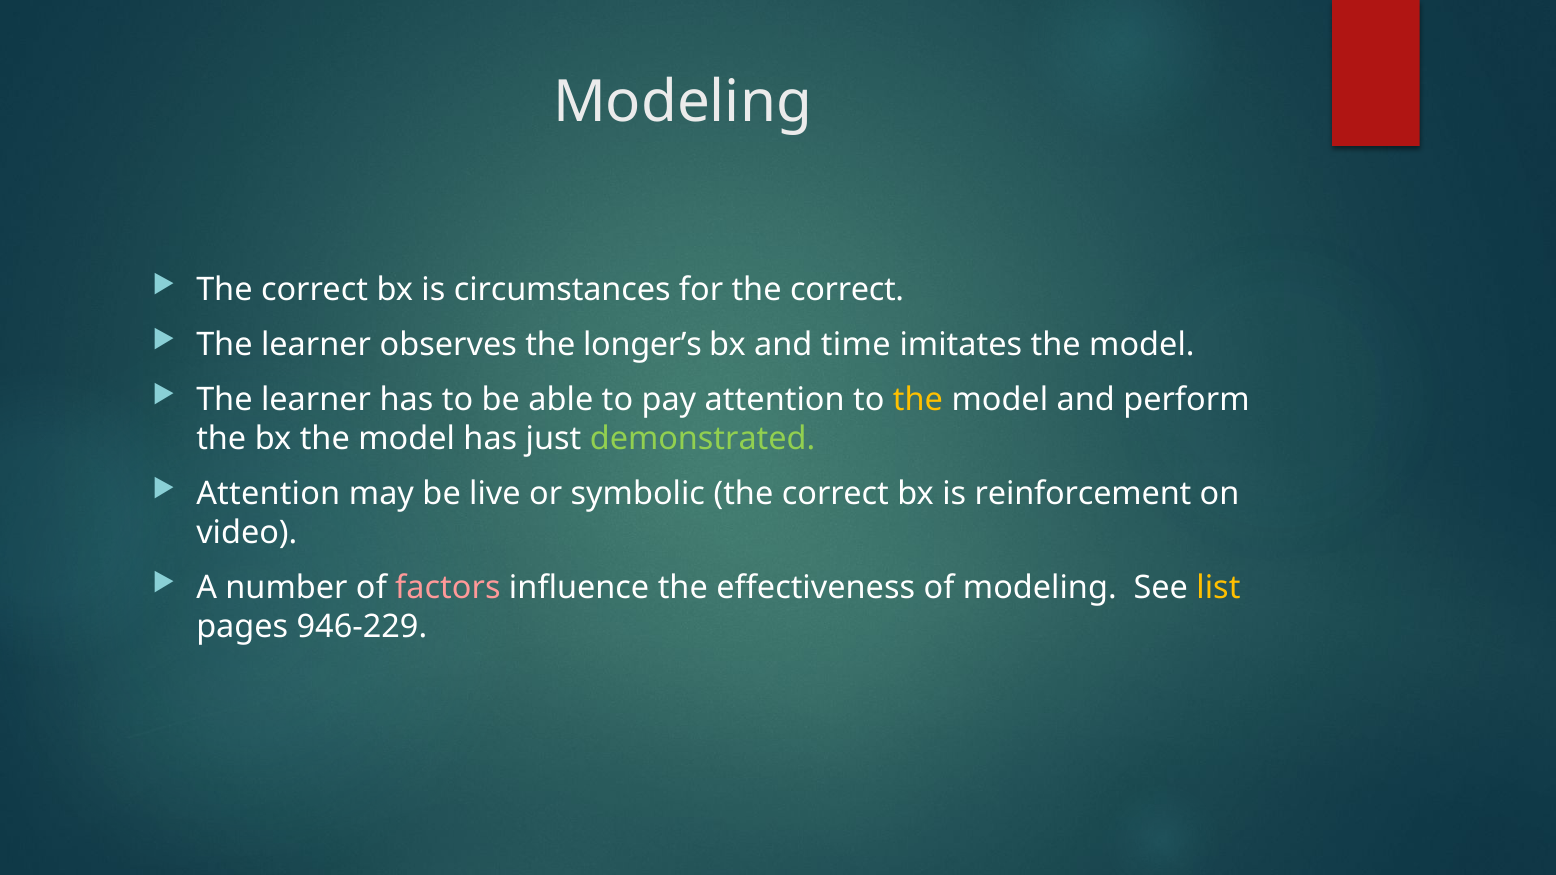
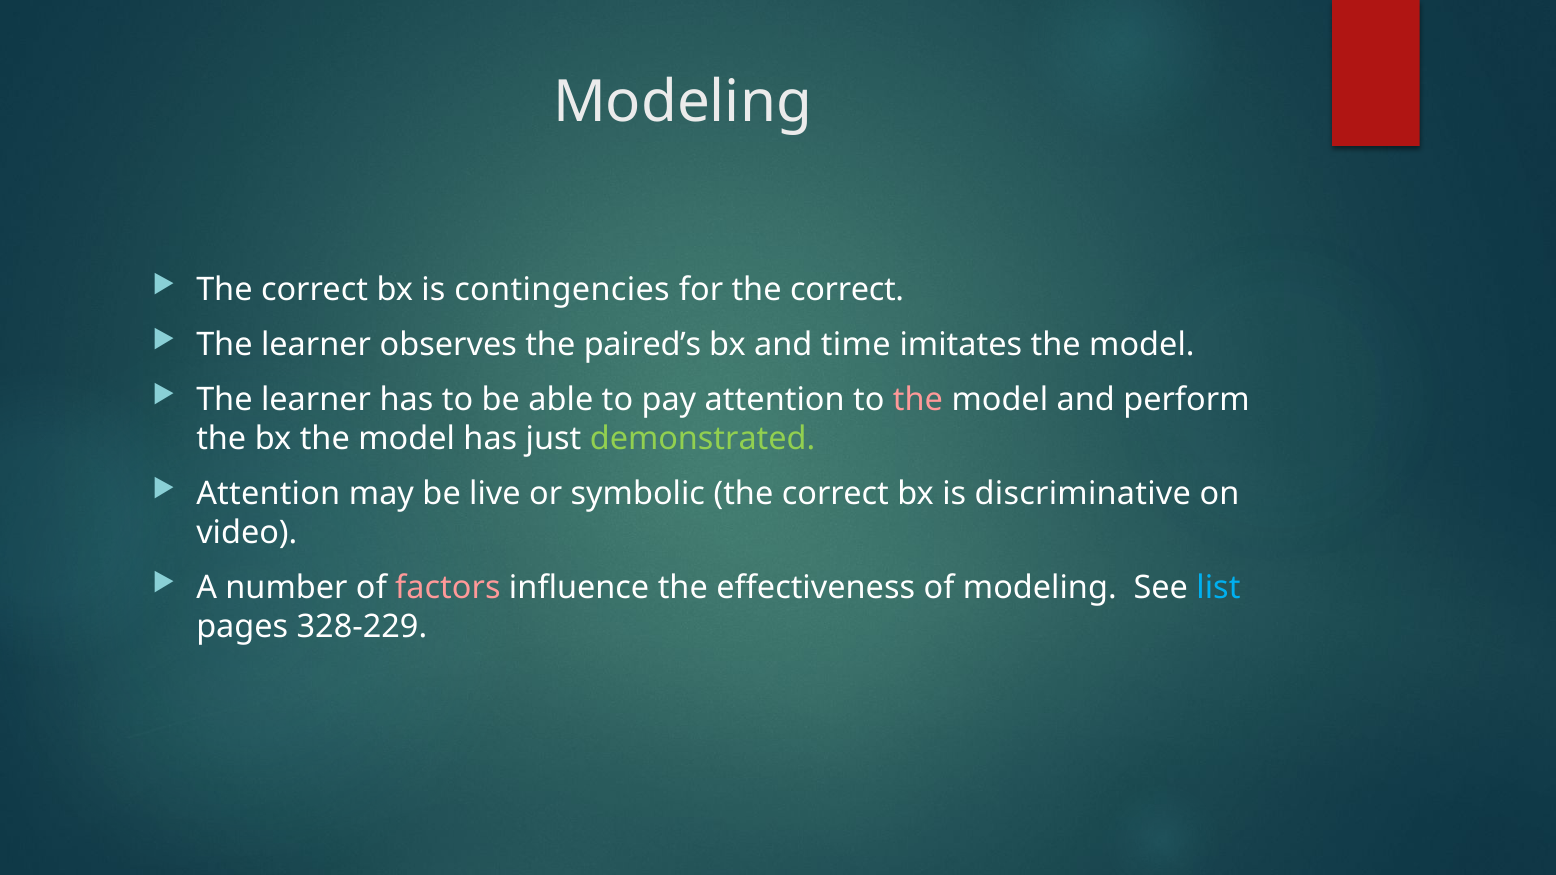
circumstances: circumstances -> contingencies (562, 290)
longer’s: longer’s -> paired’s (642, 345)
the colour: yellow -> pink (918, 400)
reinforcement: reinforcement -> discriminative (1083, 494)
list colour: yellow -> light blue (1218, 588)
946-229: 946-229 -> 328-229 (362, 627)
